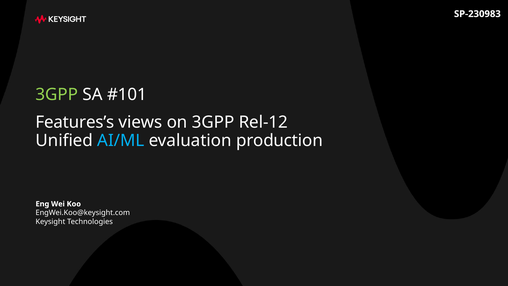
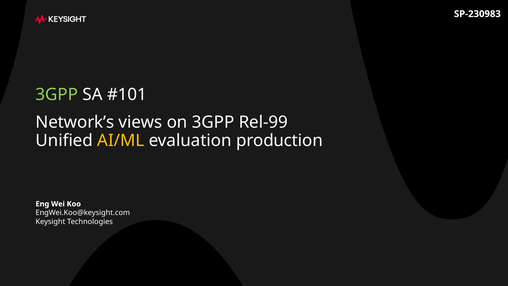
Features’s: Features’s -> Network’s (75, 122)
Rel-12: Rel-12 -> Rel-99 (263, 122)
AI/ML colour: light blue -> yellow (121, 140)
